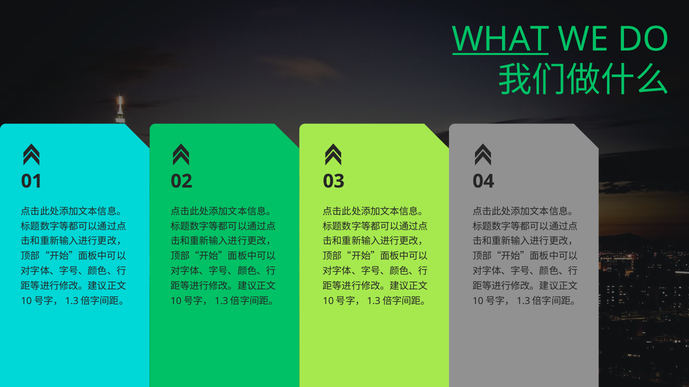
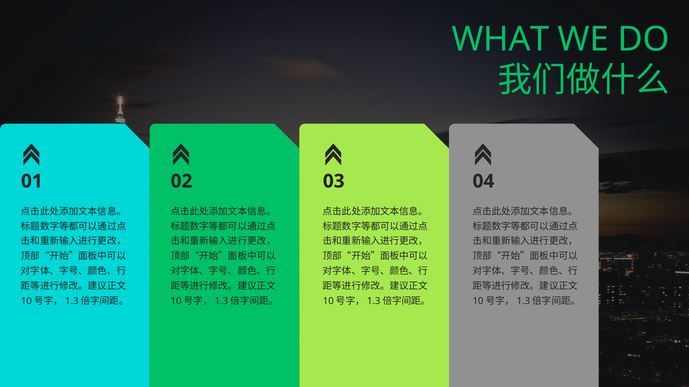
WHAT underline: present -> none (501, 39)
